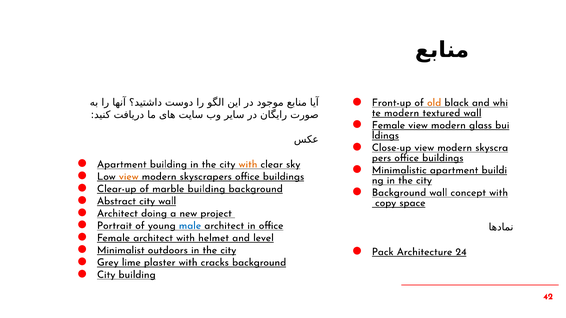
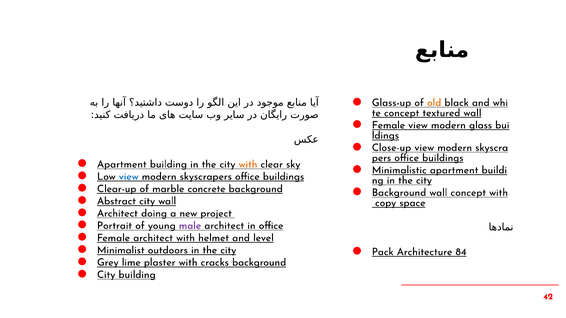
Front-up: Front-up -> Glass-up (392, 103)
modern: modern -> concept (402, 113)
view colour: orange -> blue (129, 177)
marble building: building -> concrete (207, 189)
male colour: blue -> purple (190, 226)
24: 24 -> 84 (461, 252)
